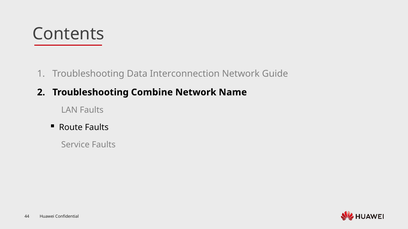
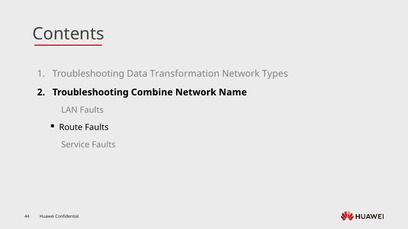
Interconnection: Interconnection -> Transformation (185, 74)
Guide: Guide -> Types (275, 74)
